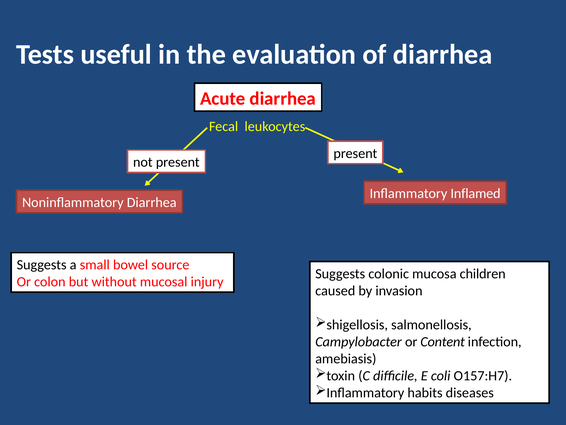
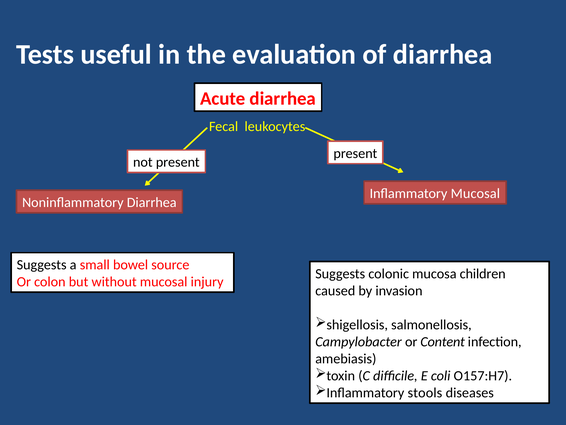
Inflammatory Inflamed: Inflamed -> Mucosal (475, 193)
habits: habits -> stools (425, 392)
